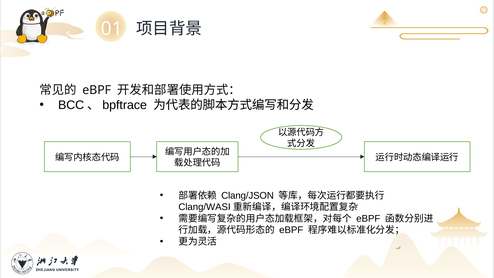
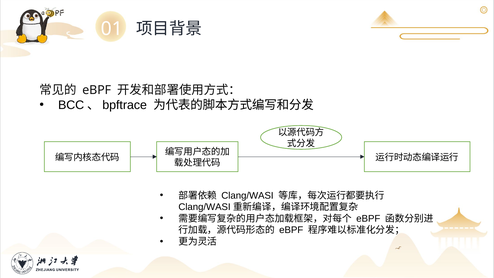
Clang/JSON: Clang/JSON -> Clang/WASI (247, 195)
